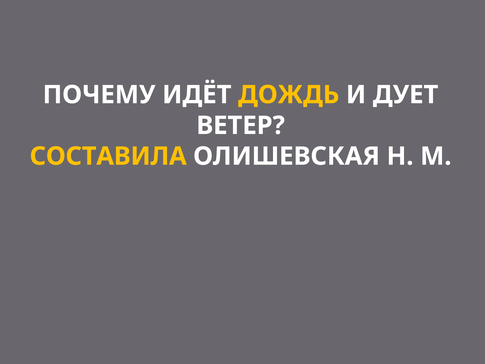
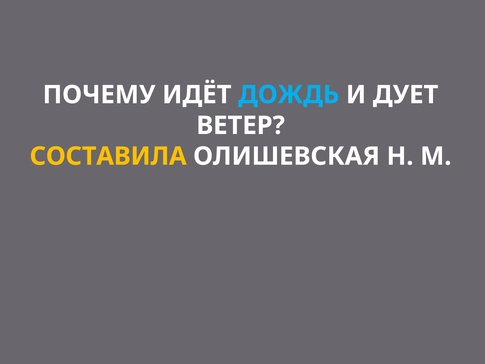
ДОЖДЬ colour: yellow -> light blue (289, 95)
